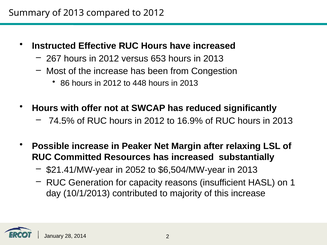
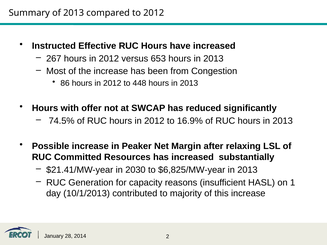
2052: 2052 -> 2030 (135, 170)
$6,504/MW-year: $6,504/MW-year -> $6,825/MW-year (192, 170)
